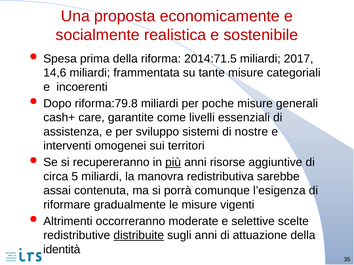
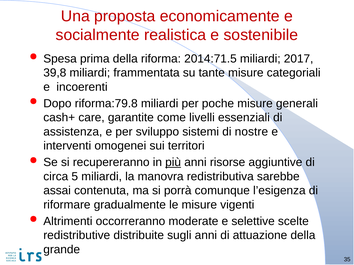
14,6: 14,6 -> 39,8 (55, 73)
distribuite underline: present -> none (139, 236)
identità: identità -> grande (62, 250)
